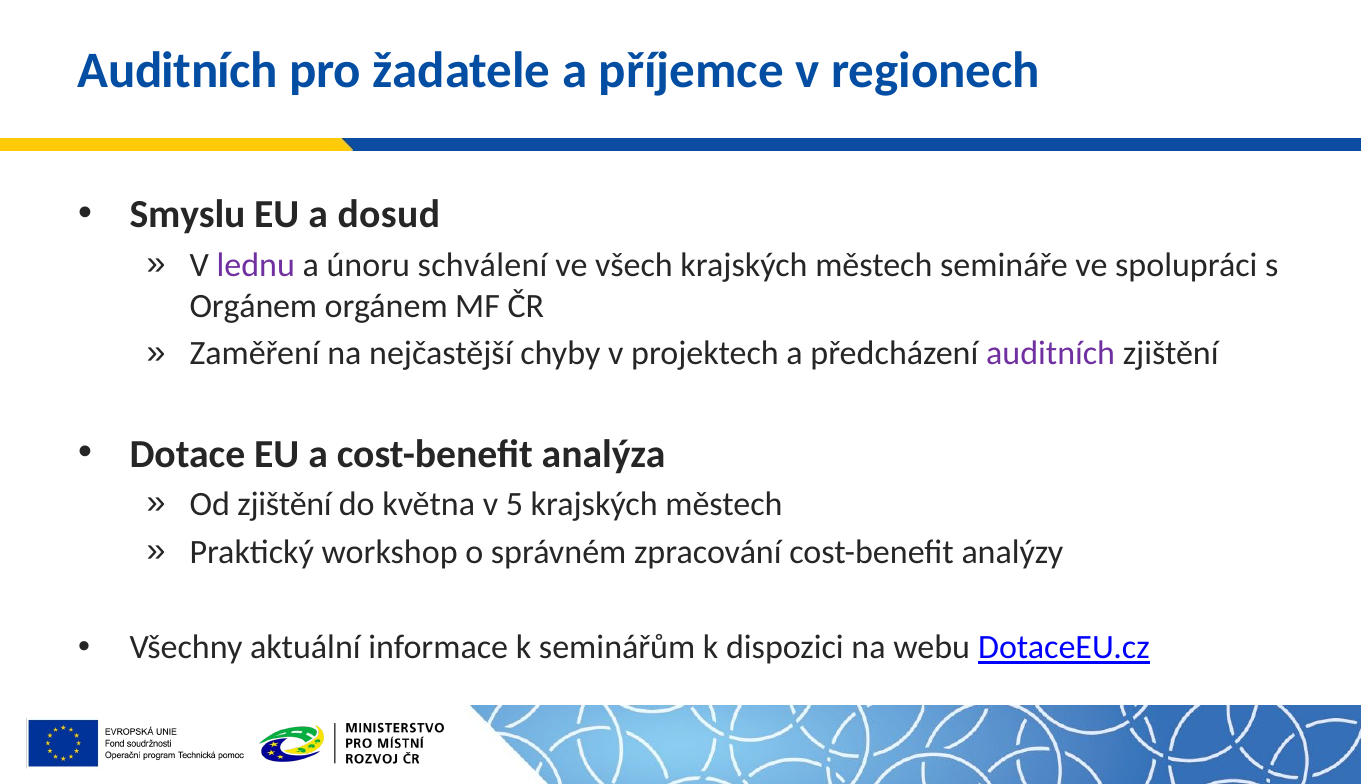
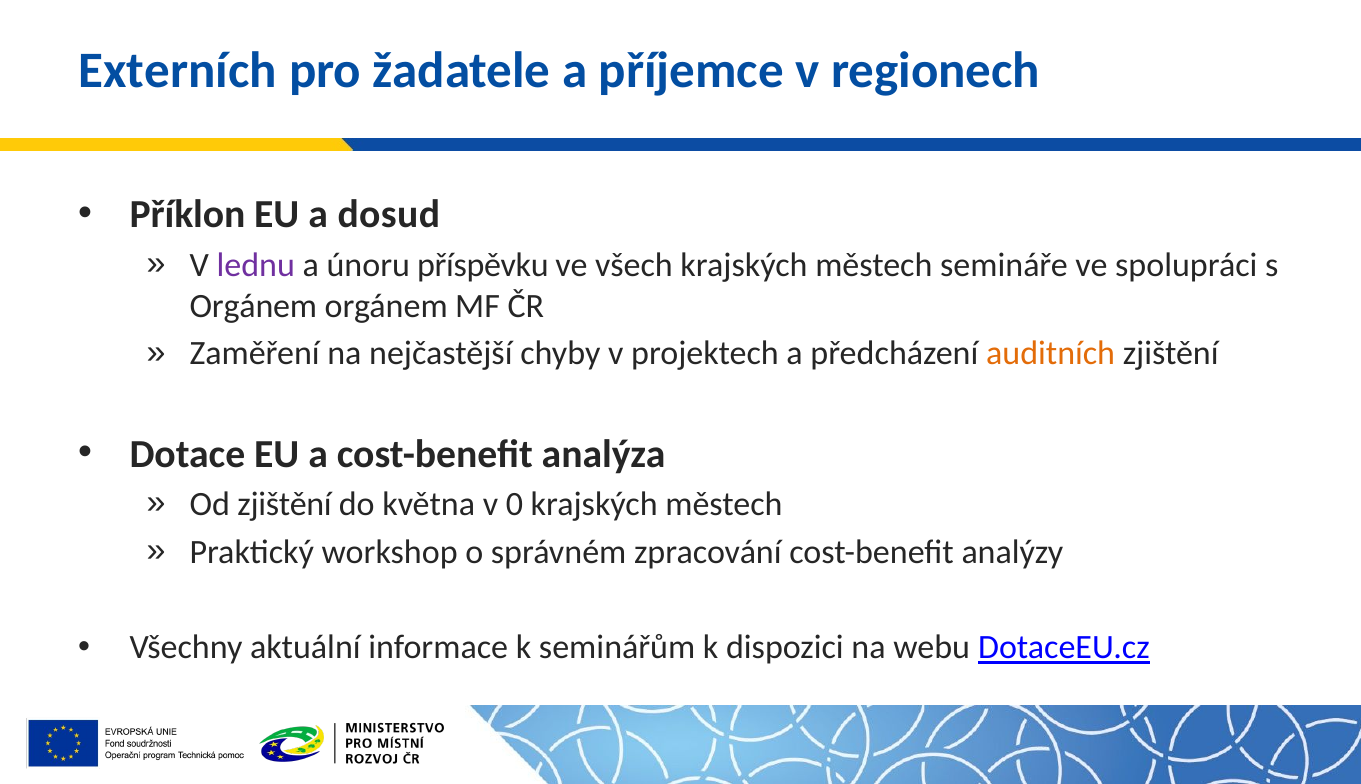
Auditních: Auditních -> Externích (178, 71)
Smyslu: Smyslu -> Příklon (187, 215)
schválení: schválení -> příspěvku (483, 265)
auditních colour: purple -> orange (1051, 354)
5: 5 -> 0 (514, 505)
